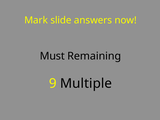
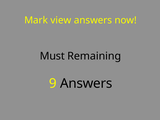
slide: slide -> view (61, 20)
9 Multiple: Multiple -> Answers (86, 83)
